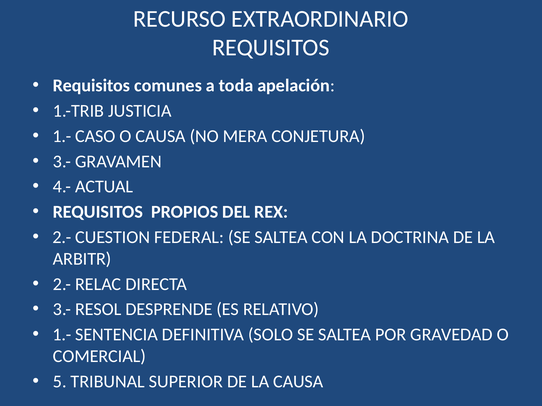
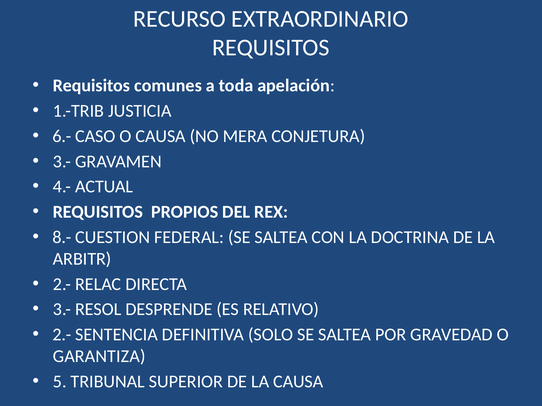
1.-: 1.- -> 6.- (62, 136)
2.-: 2.- -> 8.- (62, 237)
1.-: 1.- -> 2.- (62, 335)
COMERCIAL: COMERCIAL -> GARANTIZA (99, 357)
